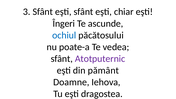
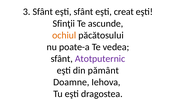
chiar: chiar -> creat (124, 12)
Îngeri: Îngeri -> Sfinţii (64, 23)
ochiul colour: blue -> orange (64, 35)
